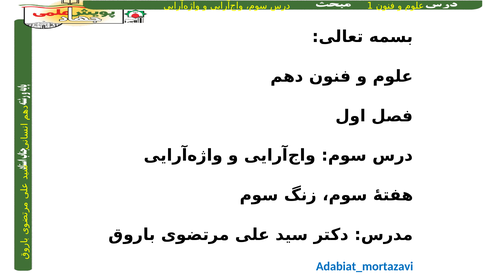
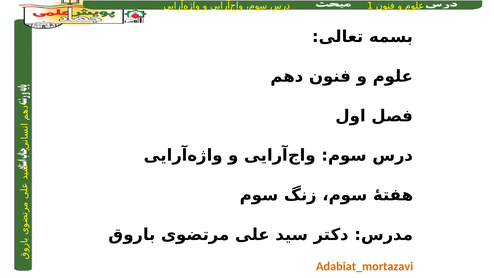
Adabiat_mortazavi colour: blue -> orange (365, 266)
